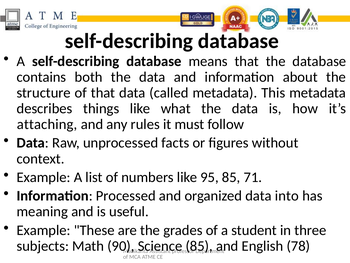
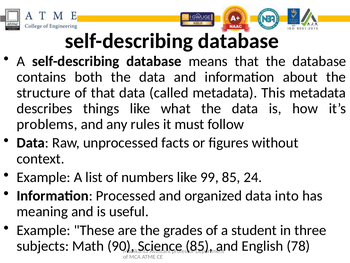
attaching: attaching -> problems (47, 124)
95: 95 -> 99 (209, 177)
71: 71 -> 24 (253, 177)
